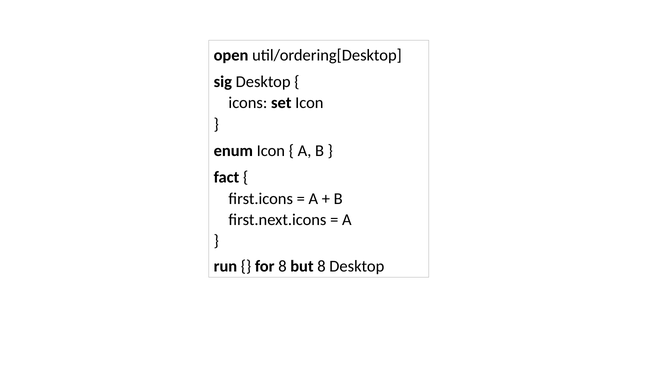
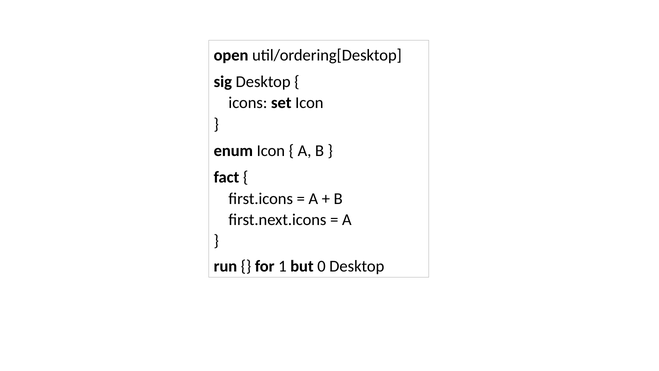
for 8: 8 -> 1 (282, 266)
but 8: 8 -> 0 (321, 266)
